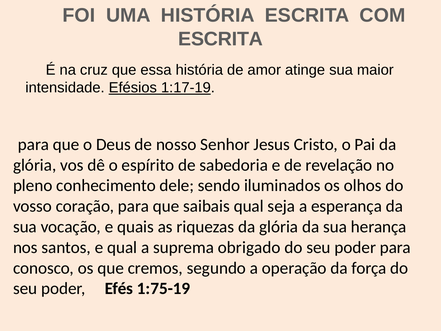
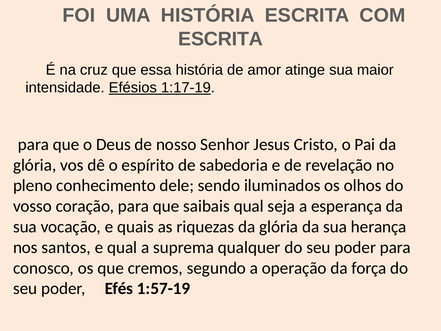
obrigado: obrigado -> qualquer (249, 247)
1:75-19: 1:75-19 -> 1:57-19 (164, 288)
